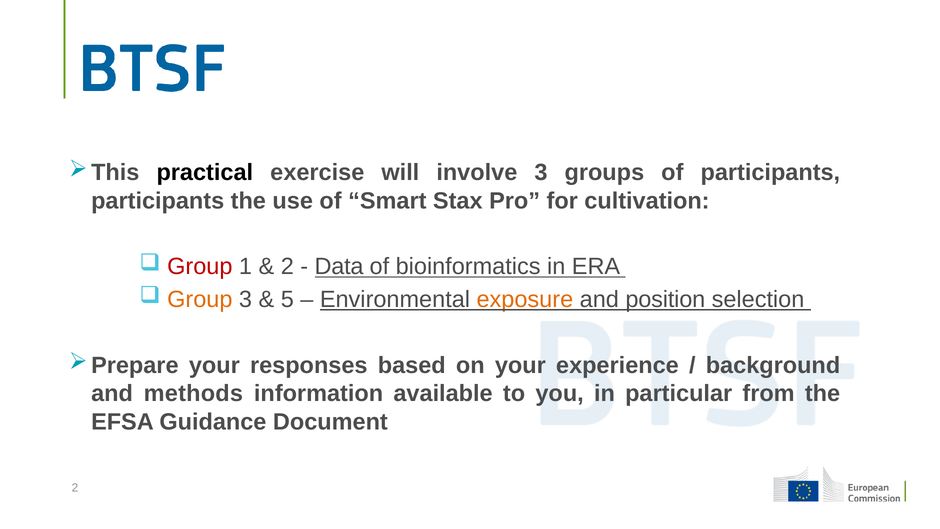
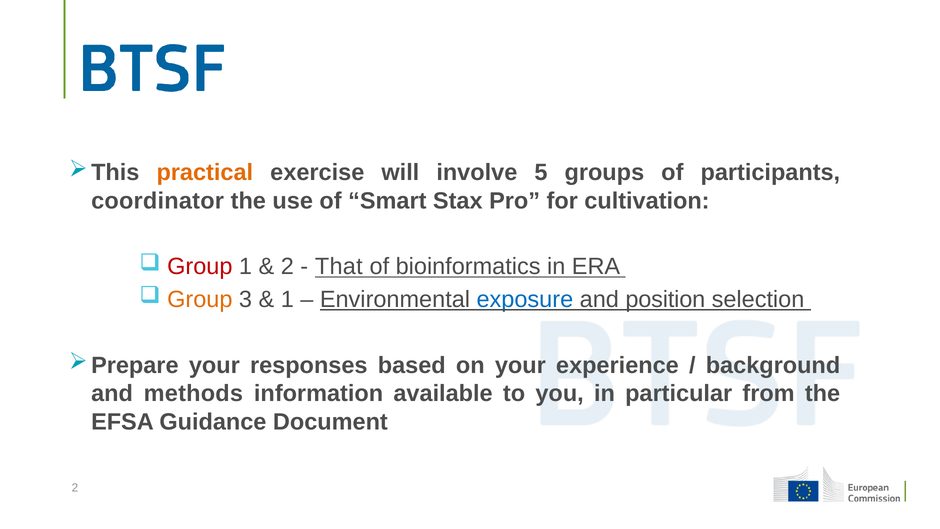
practical colour: black -> orange (205, 173)
involve 3: 3 -> 5 (541, 173)
participants: participants -> coordinator (158, 201)
Data: Data -> That (339, 266)
5: 5 -> 1 (287, 299)
exposure colour: orange -> blue (525, 299)
